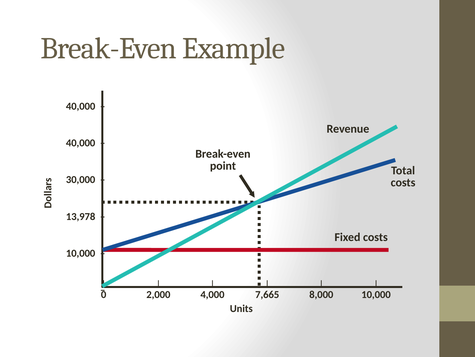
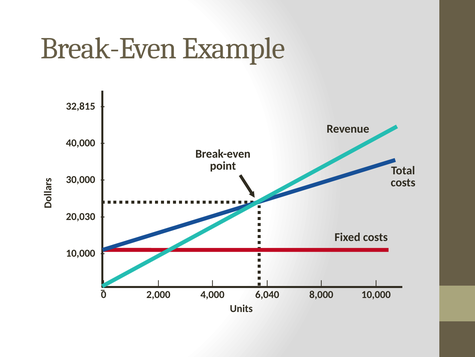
40,000: 40,000 -> 32,815 (81, 106)
13,978: 13,978 -> 20,030 (81, 216)
7,665: 7,665 -> 6,040 (267, 294)
